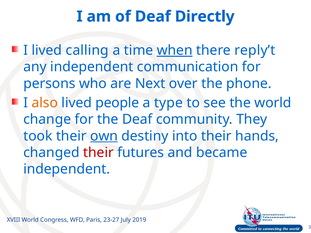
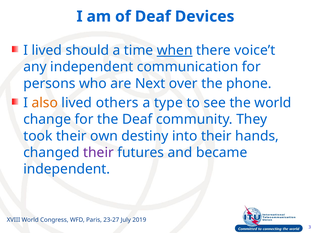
Directly: Directly -> Devices (205, 17)
calling: calling -> should (87, 50)
reply’t: reply’t -> voice’t (255, 50)
people: people -> others (117, 103)
own underline: present -> none (104, 136)
their colour: red -> purple (98, 153)
